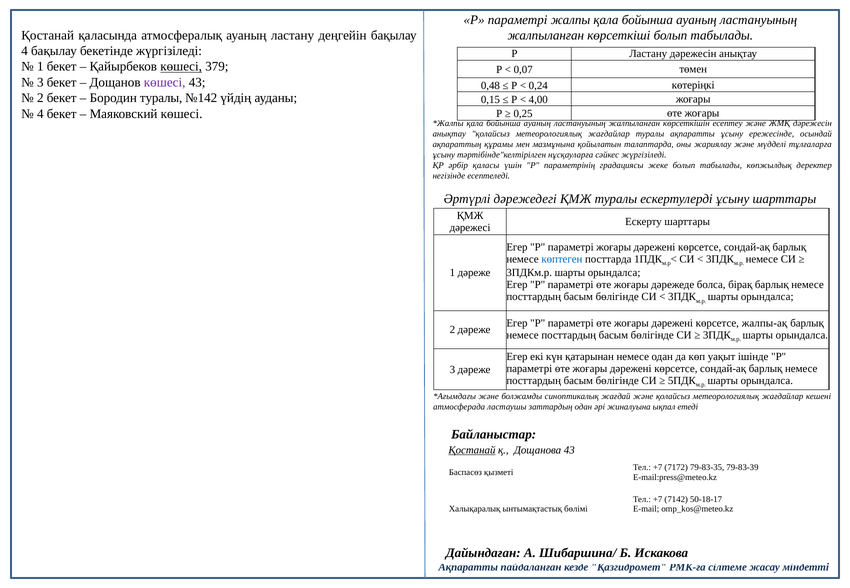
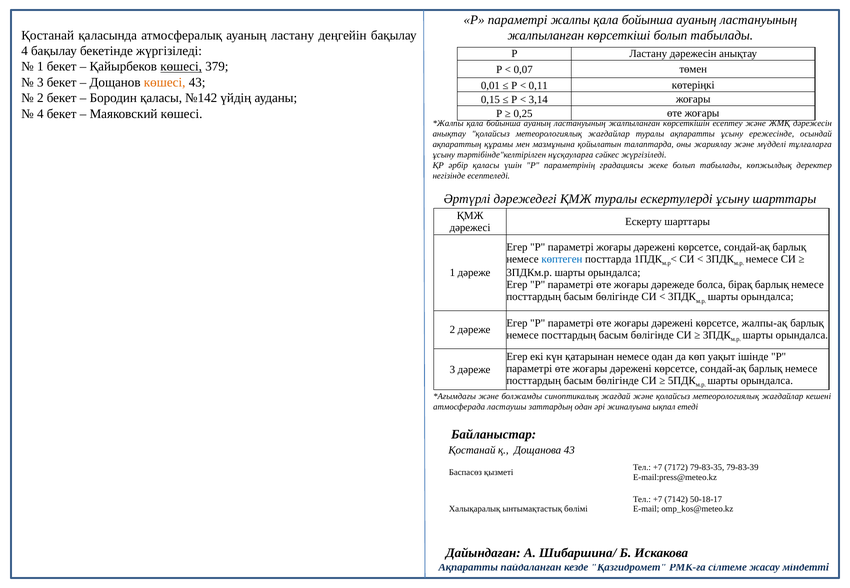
көшесі colour: purple -> orange (165, 82)
0,48: 0,48 -> 0,01 (490, 86)
0,24: 0,24 -> 0,11 (538, 86)
Бородин туралы: туралы -> қаласы (161, 98)
4,00: 4,00 -> 3,14 (538, 100)
Қостанай underline: present -> none (472, 450)
